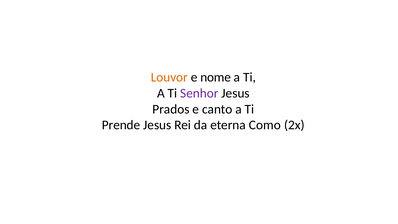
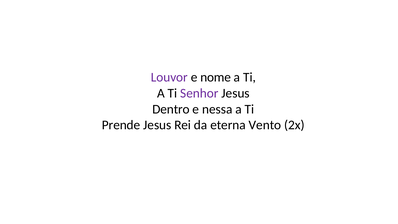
Louvor colour: orange -> purple (169, 77)
Prados: Prados -> Dentro (171, 109)
canto: canto -> nessa (217, 109)
Como: Como -> Vento (265, 125)
